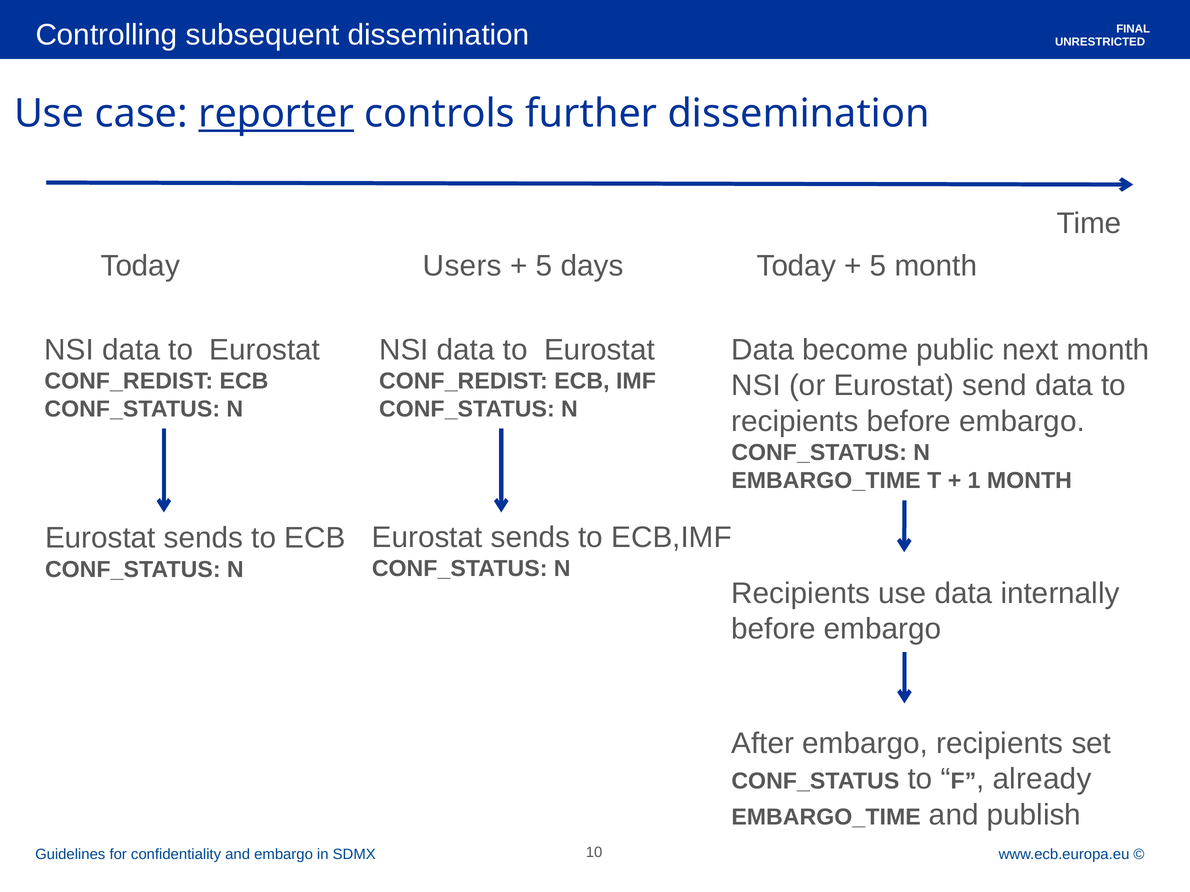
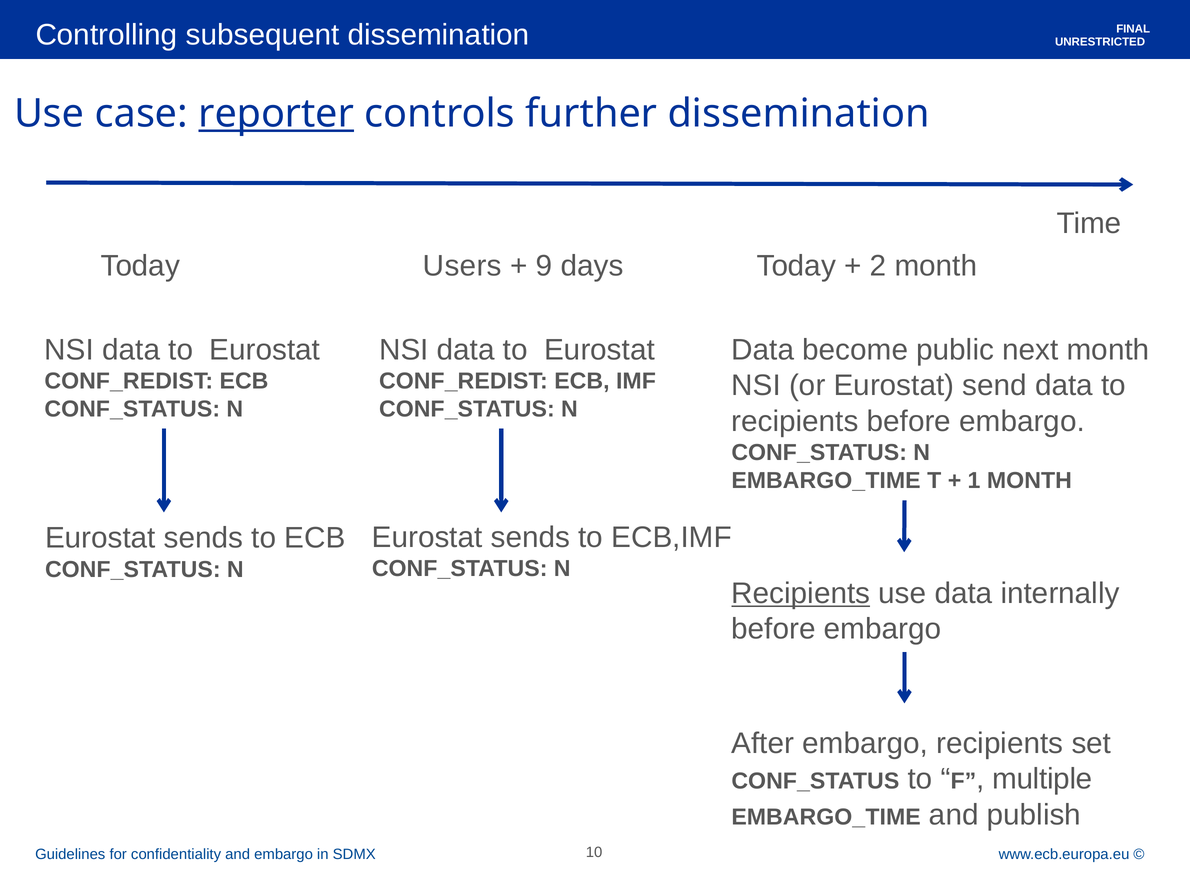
5: 5 -> 9 (544, 266)
5: 5 -> 2 (878, 266)
Recipients underline: none -> present (801, 594)
already: already -> multiple (1042, 779)
